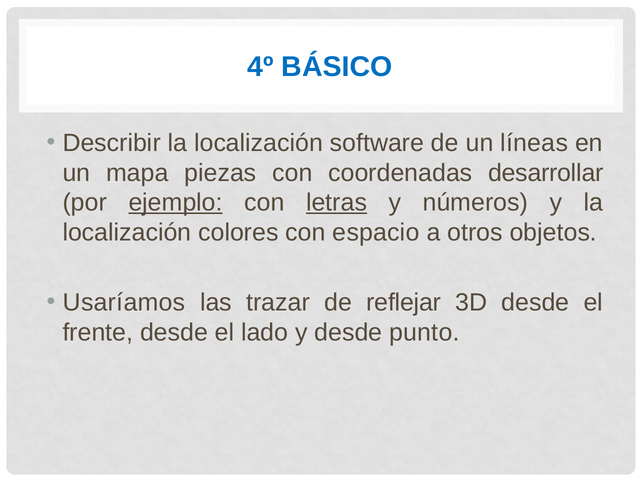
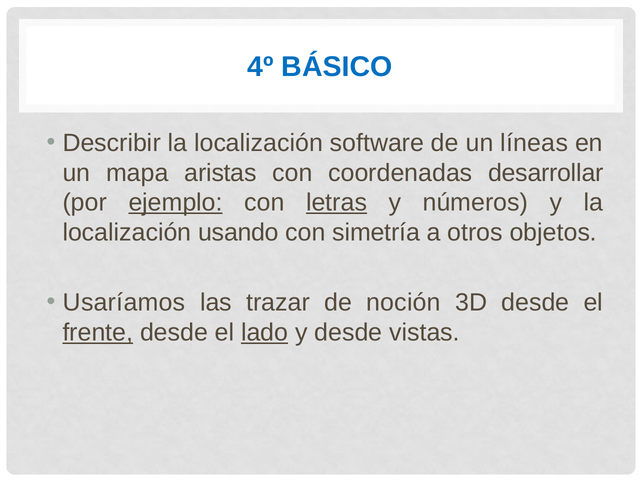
piezas: piezas -> aristas (221, 173)
colores: colores -> usando (239, 233)
espacio: espacio -> simetría (376, 233)
reflejar: reflejar -> noción (403, 303)
frente underline: none -> present (98, 333)
lado underline: none -> present (265, 333)
punto: punto -> vistas (425, 333)
